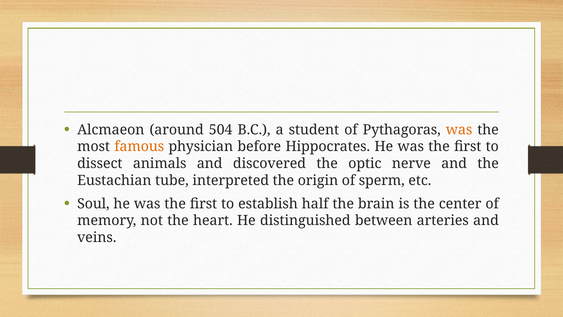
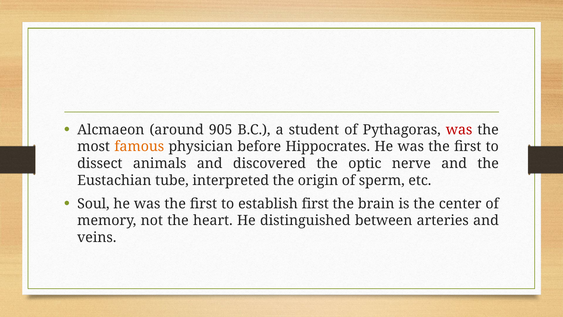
504: 504 -> 905 (221, 130)
was colour: orange -> red (459, 130)
establish half: half -> first (315, 204)
